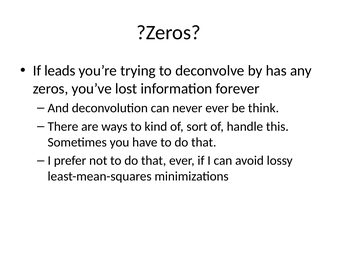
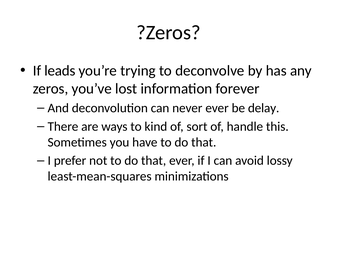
think: think -> delay (264, 108)
